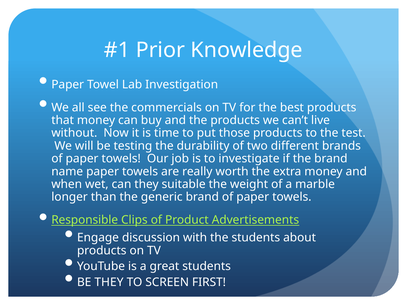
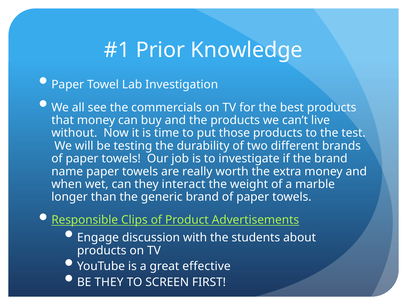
suitable: suitable -> interact (184, 184)
great students: students -> effective (207, 266)
